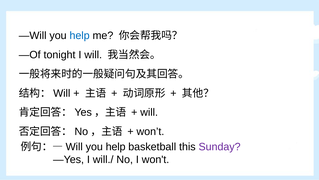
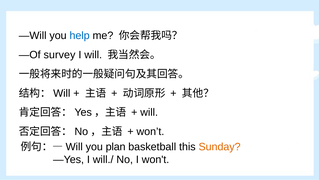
tonight: tonight -> survey (59, 55)
help: help -> plan (116, 146)
Sunday colour: purple -> orange (220, 146)
